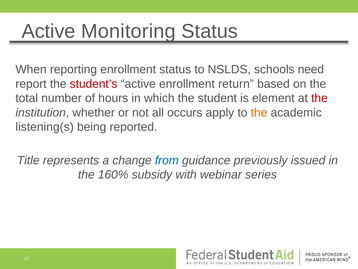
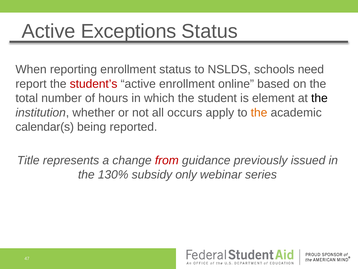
Monitoring: Monitoring -> Exceptions (129, 31)
return: return -> online (236, 84)
the colour: red -> black (319, 98)
listening(s: listening(s -> calendar(s (45, 127)
from colour: blue -> red (167, 160)
160%: 160% -> 130% (113, 174)
with: with -> only (186, 174)
